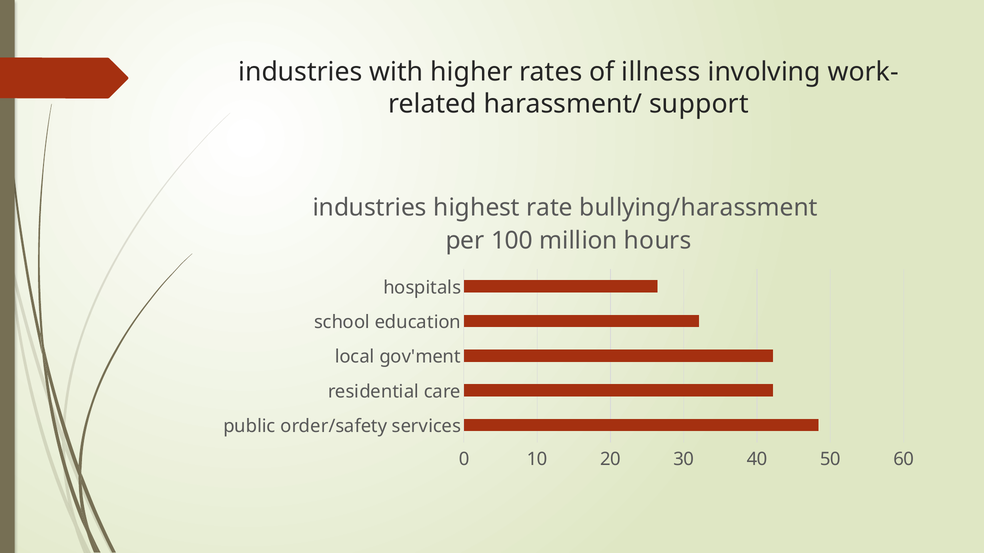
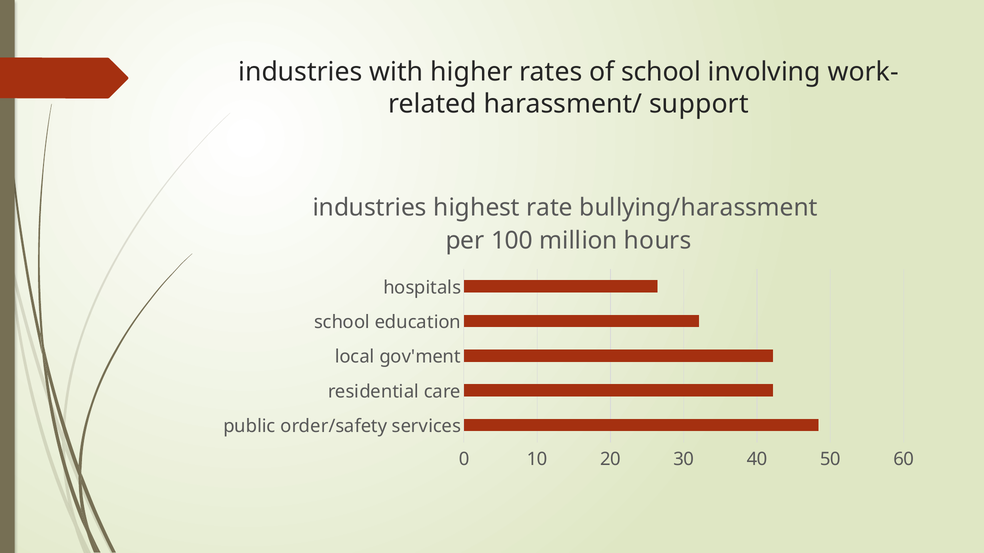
of illness: illness -> school (661, 72)
